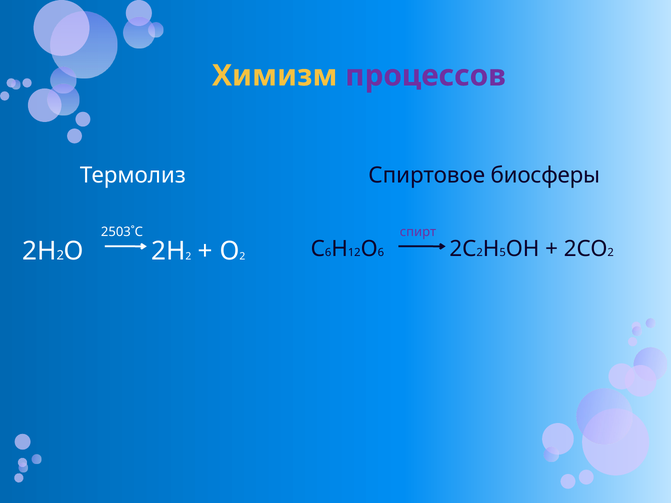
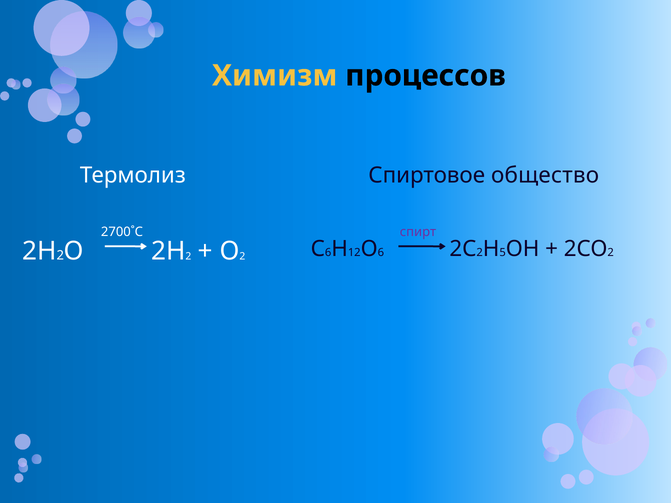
процессов colour: purple -> black (426, 76)
биосферы: биосферы -> общество (545, 176)
2503˚С: 2503˚С -> 2700˚С (122, 232)
